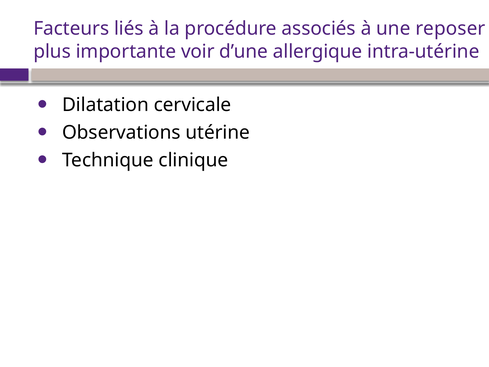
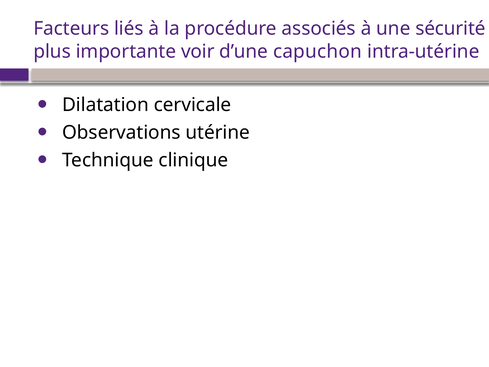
reposer: reposer -> sécurité (450, 29)
allergique: allergique -> capuchon (317, 51)
